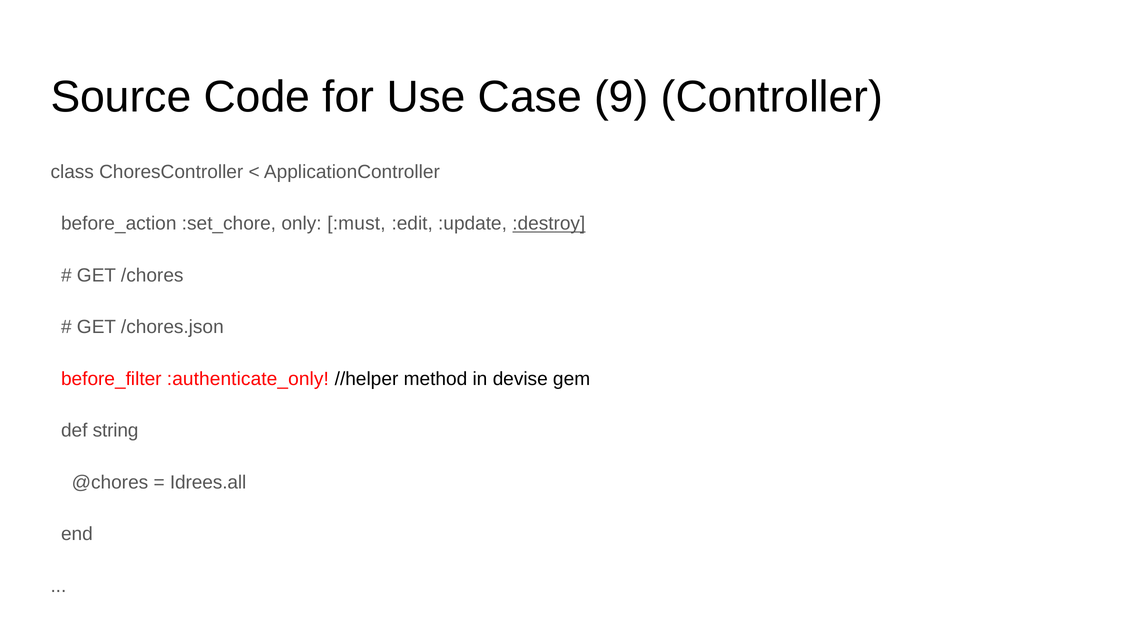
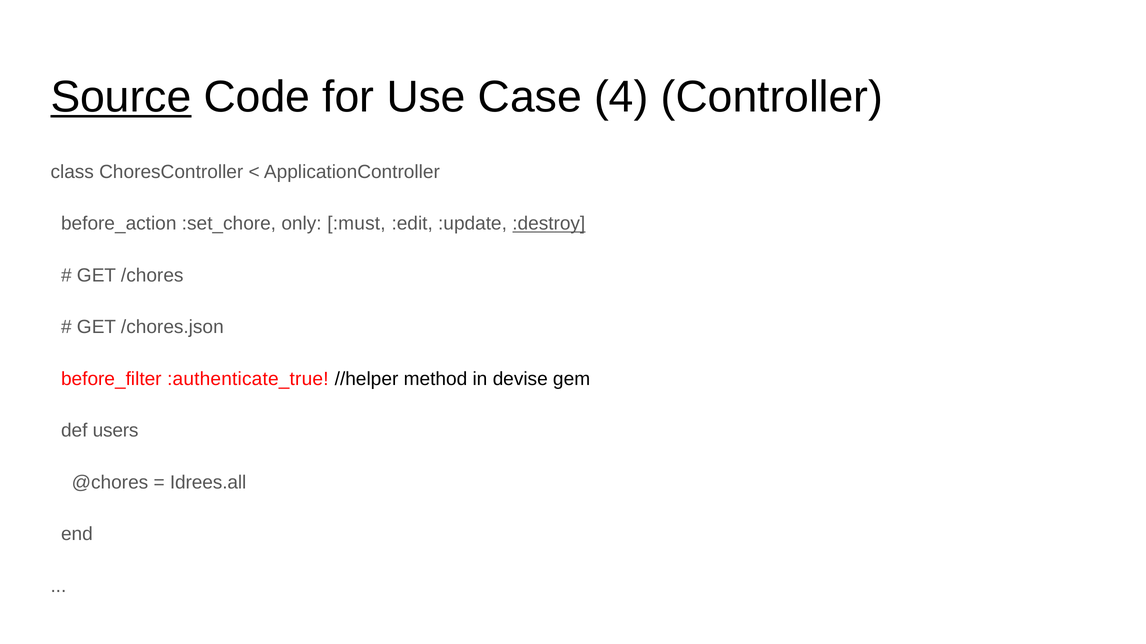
Source underline: none -> present (121, 97)
9: 9 -> 4 (621, 97)
:authenticate_only: :authenticate_only -> :authenticate_true (248, 379)
string: string -> users (116, 431)
